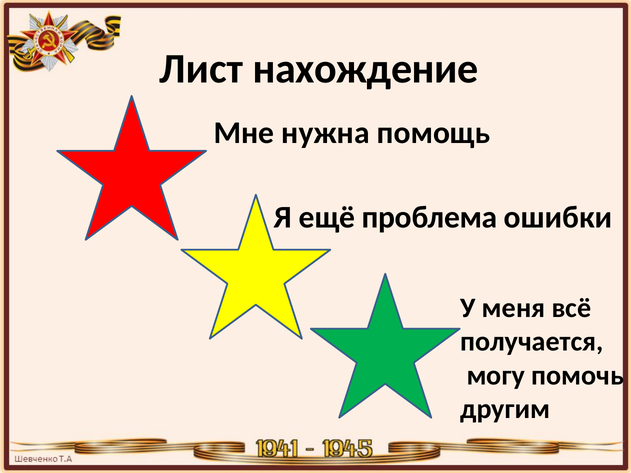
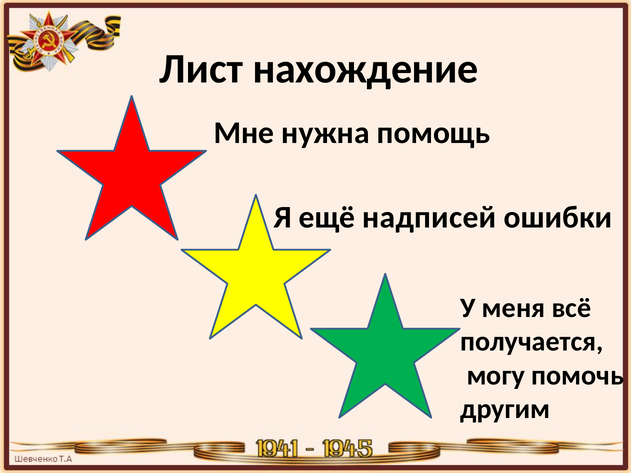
проблема: проблема -> надписей (429, 217)
